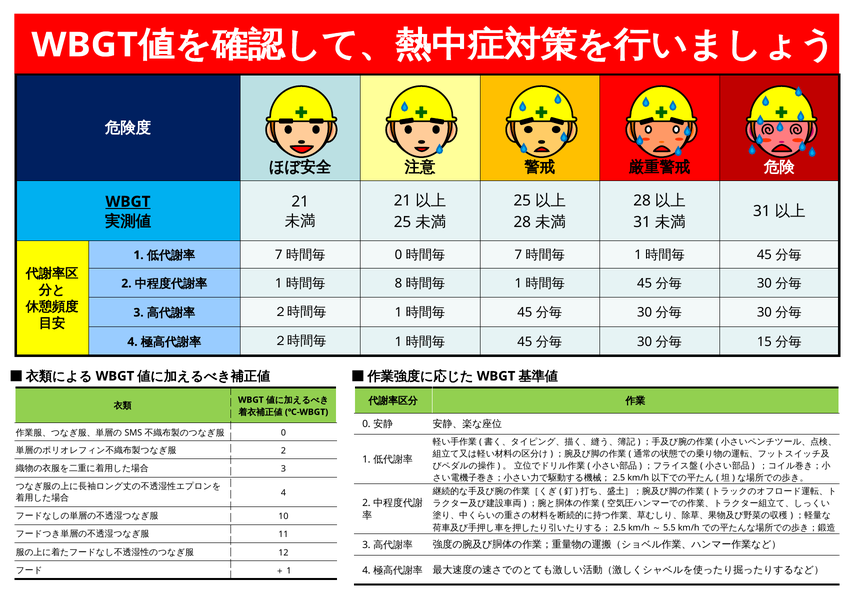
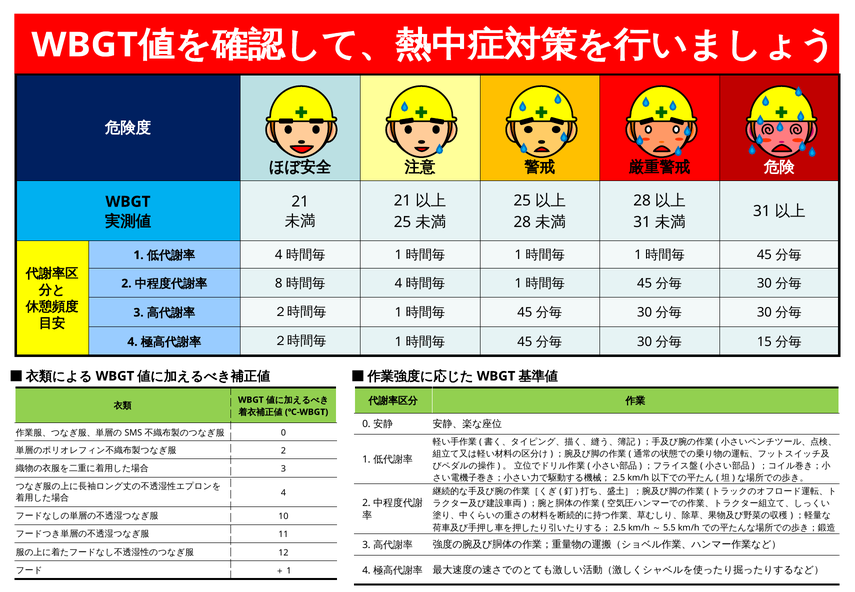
WBGT underline: present -> none (128, 202)
7: 7 -> 4 (279, 255)
0: 0 -> 1 (398, 255)
7: 7 -> 1 (518, 255)
1: 1 -> 8 (279, 283)
8: 8 -> 4 (398, 283)
